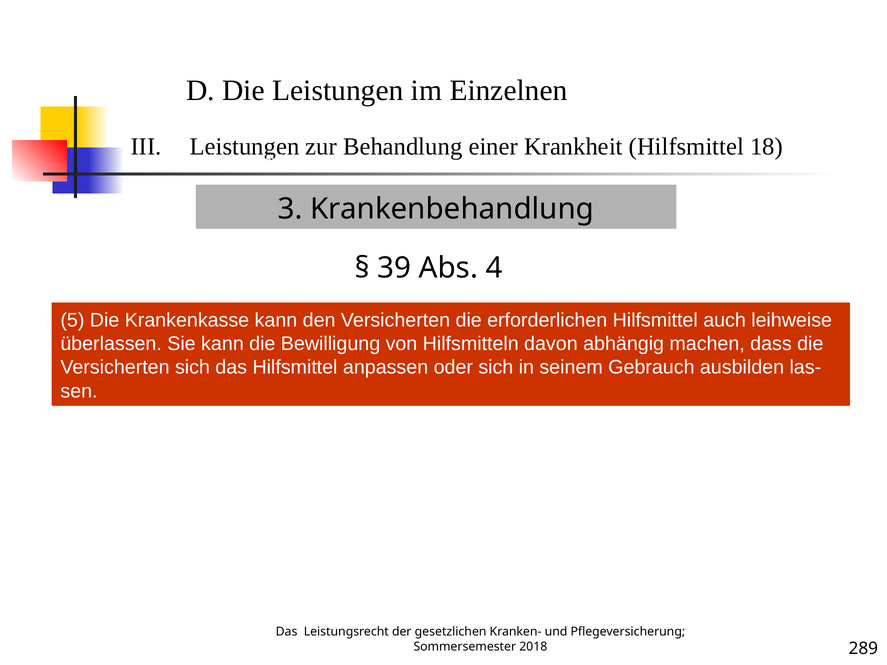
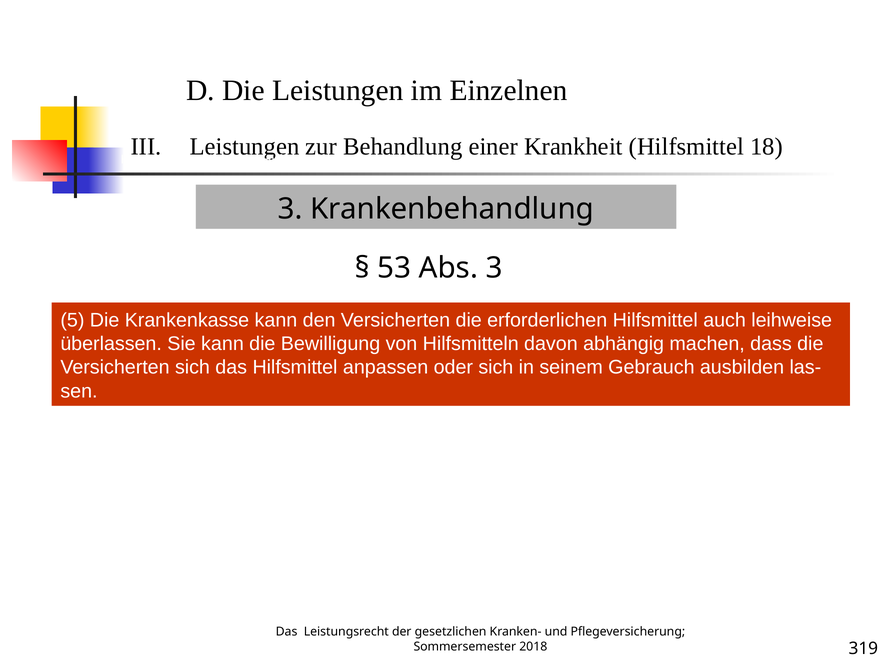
39: 39 -> 53 (394, 268)
Abs 4: 4 -> 3 (494, 268)
289: 289 -> 319 (863, 649)
